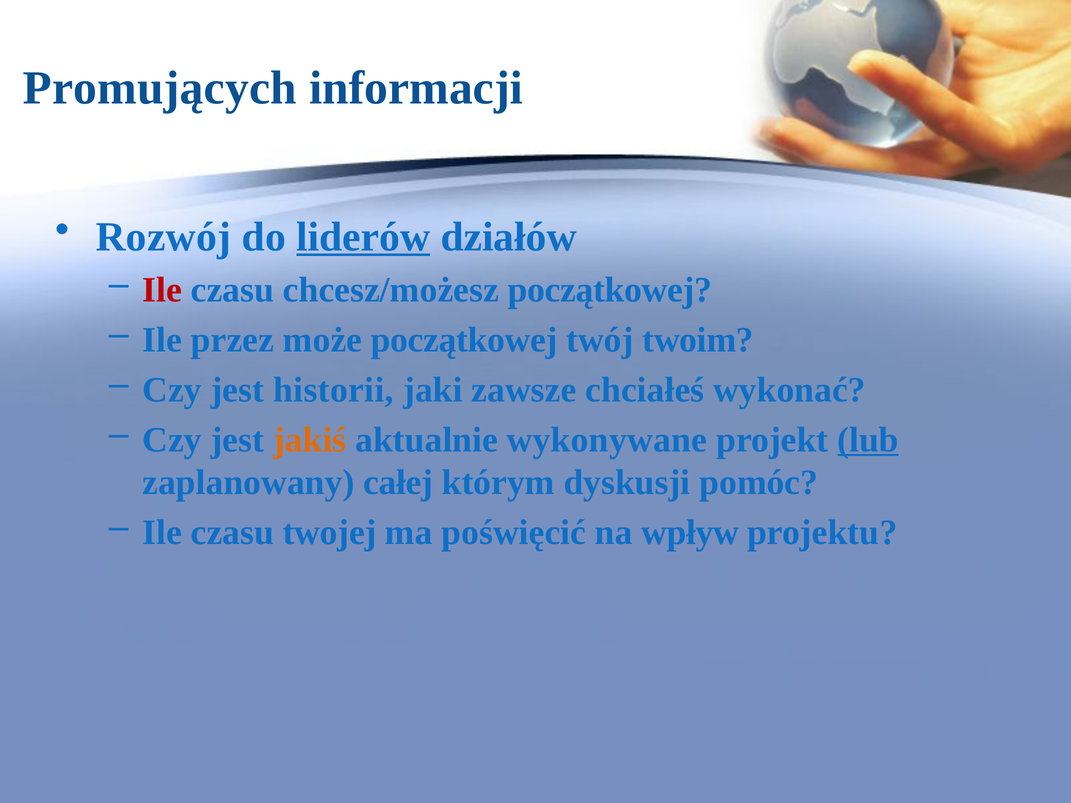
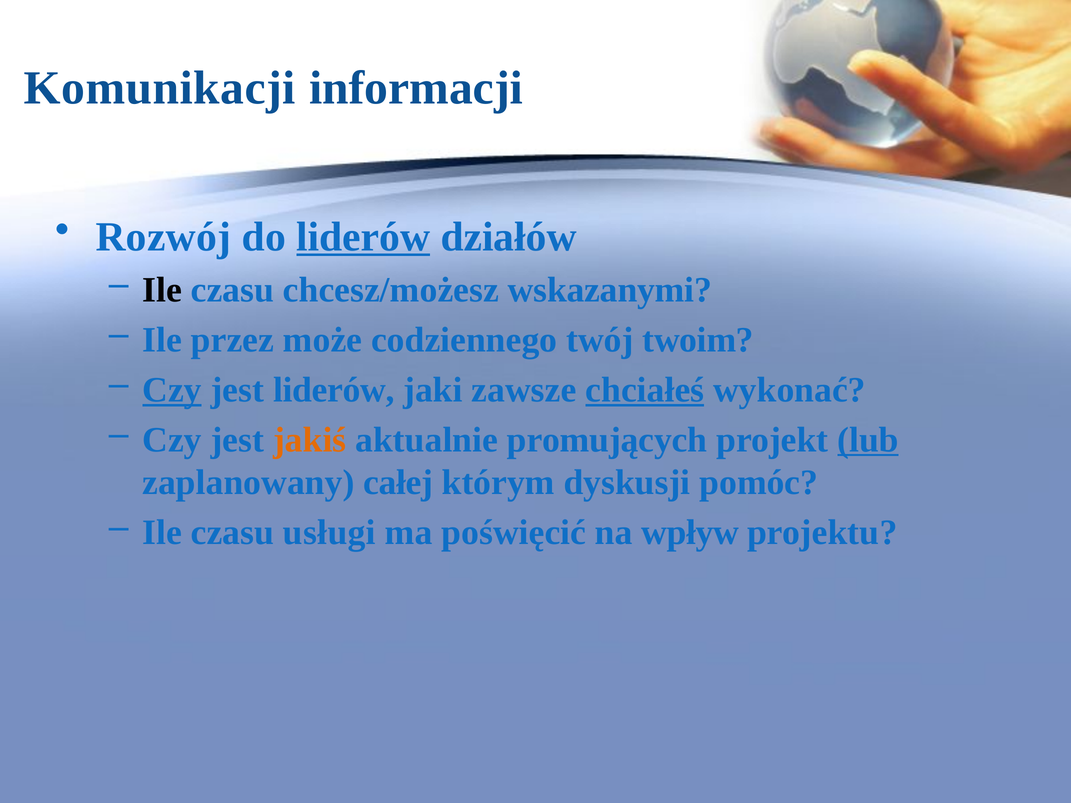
Promujących: Promujących -> Komunikacji (160, 88)
Ile colour: red -> black (162, 290)
chcesz/możesz początkowej: początkowej -> wskazanymi (610, 290)
może początkowej: początkowej -> codziennego (464, 340)
Czy underline: none -> present (172, 390)
jest historii: historii -> liderów (334, 390)
chciałeś underline: none -> present (645, 390)
wykonywane: wykonywane -> promujących (607, 440)
twojej: twojej -> usługi (329, 533)
